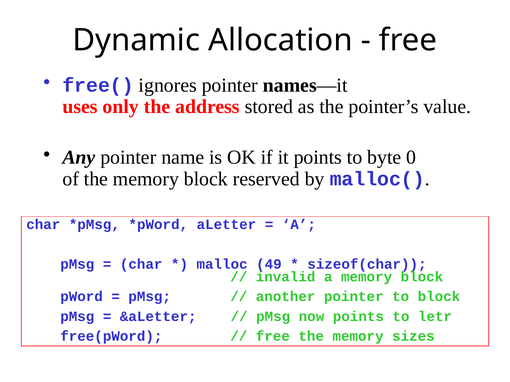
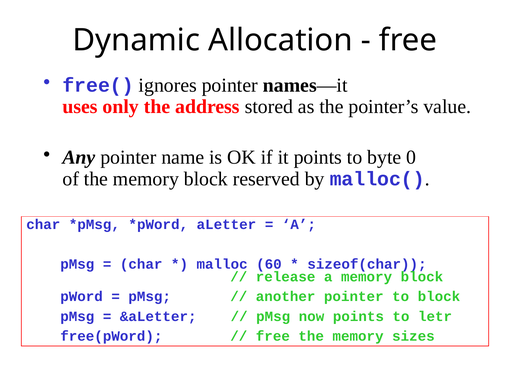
49: 49 -> 60 (269, 264)
invalid: invalid -> release (286, 277)
